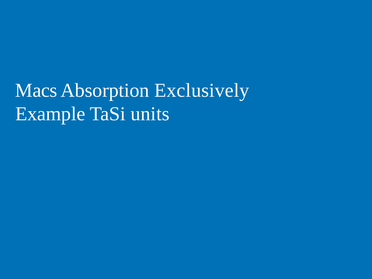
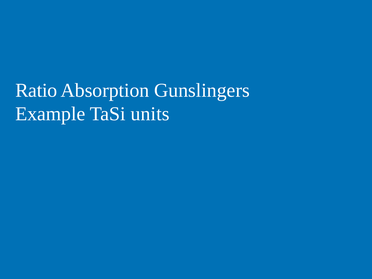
Macs: Macs -> Ratio (36, 90)
Exclusively: Exclusively -> Gunslingers (202, 90)
